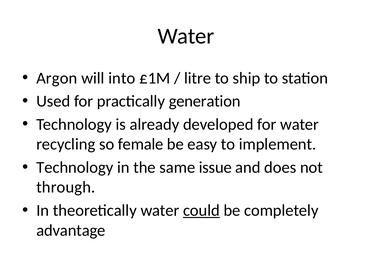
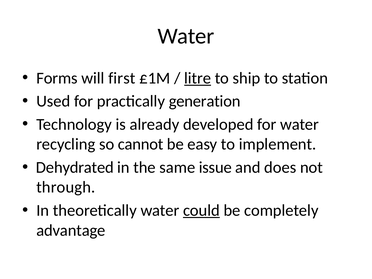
Argon: Argon -> Forms (57, 78)
into: into -> first (122, 78)
litre underline: none -> present (198, 78)
female: female -> cannot (141, 144)
Technology: Technology -> Dehydrated (75, 167)
